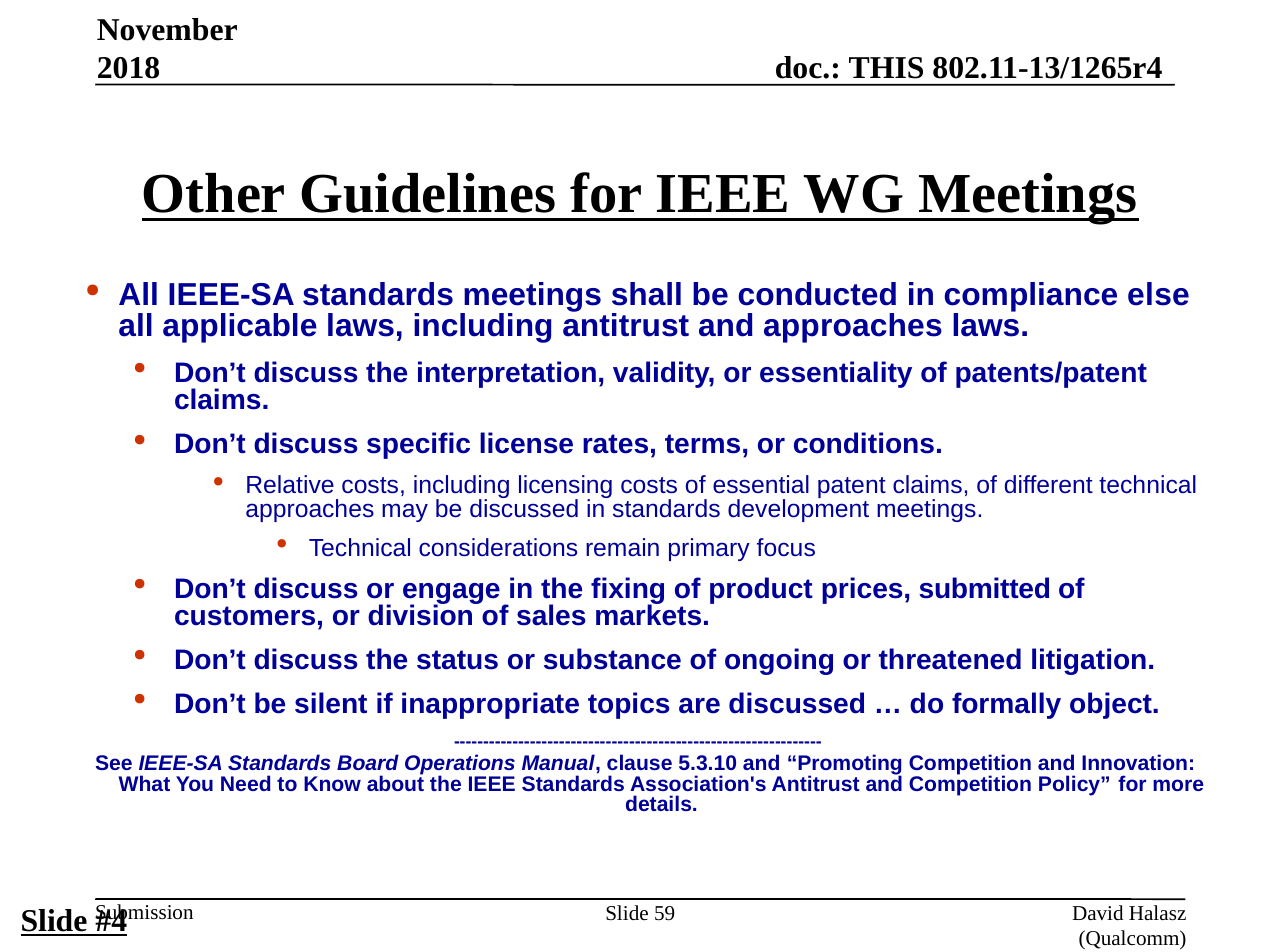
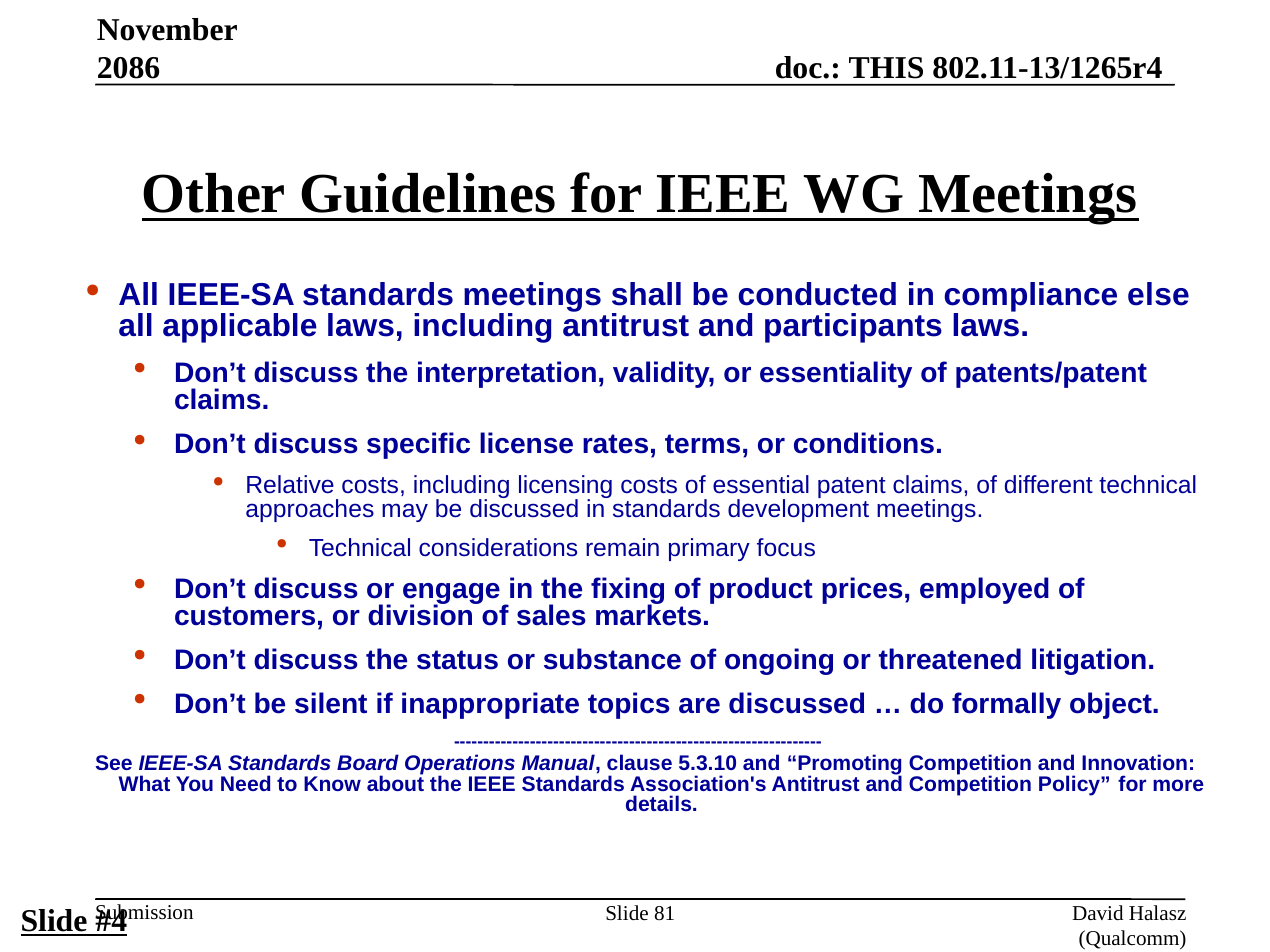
2018: 2018 -> 2086 (129, 68)
and approaches: approaches -> participants (853, 326)
submitted: submitted -> employed (985, 589)
59: 59 -> 81 (665, 914)
